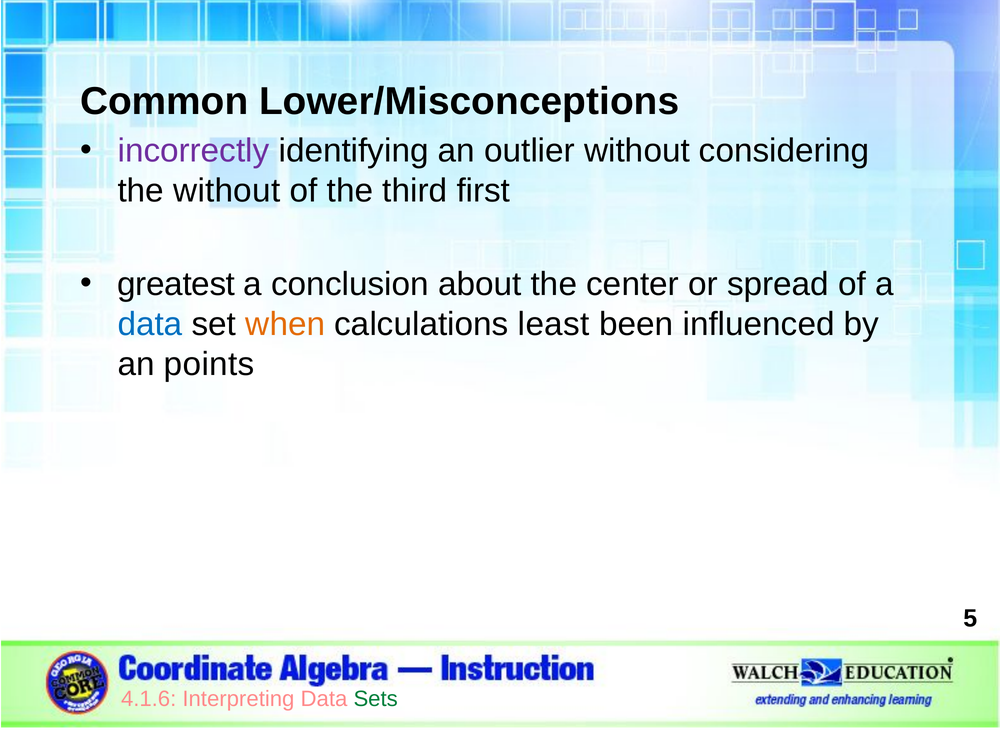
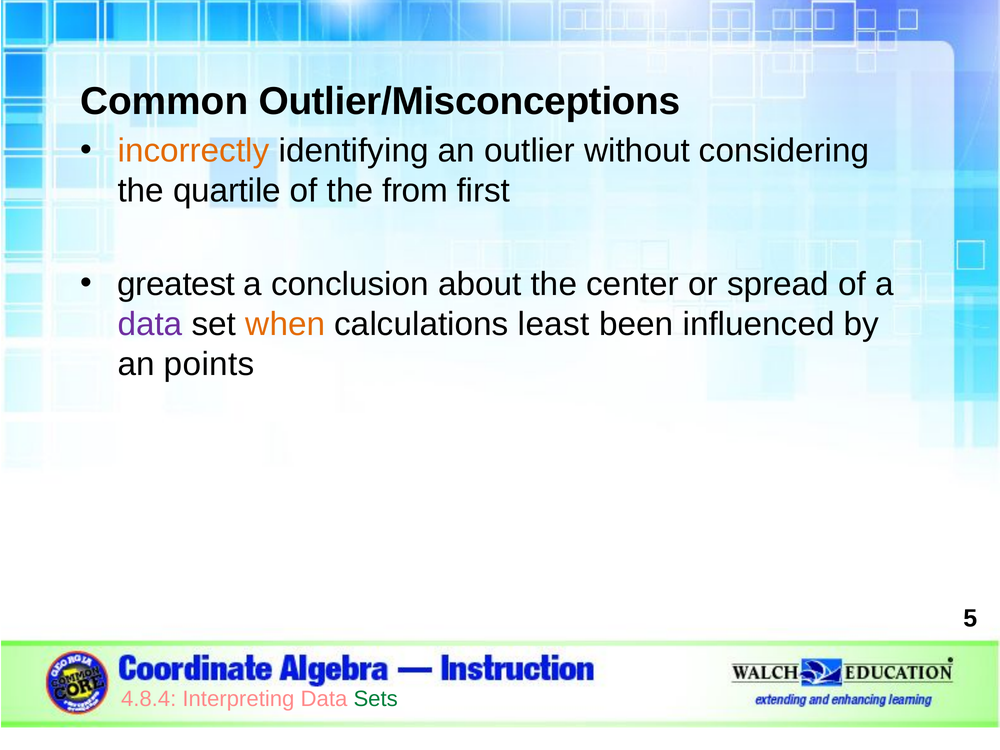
Lower/Misconceptions: Lower/Misconceptions -> Outlier/Misconceptions (469, 101)
incorrectly colour: purple -> orange (194, 151)
the without: without -> quartile (227, 191)
third: third -> from (415, 191)
data colour: blue -> purple (150, 324)
4.1.6: 4.1.6 -> 4.8.4 (149, 699)
